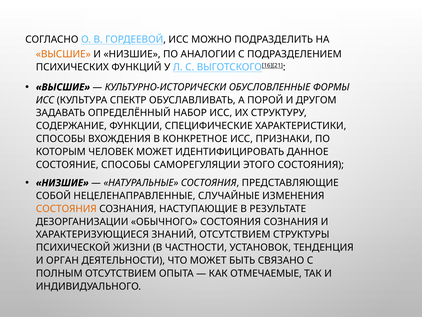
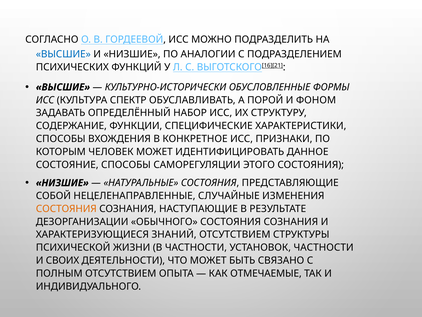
ВЫСШИЕ colour: orange -> blue (63, 54)
ДРУГОМ: ДРУГОМ -> ФОНОМ (316, 100)
УСТАНОВОК ТЕНДЕНЦИЯ: ТЕНДЕНЦИЯ -> ЧАСТНОСТИ (324, 247)
ОРГАН: ОРГАН -> СВОИХ (63, 260)
